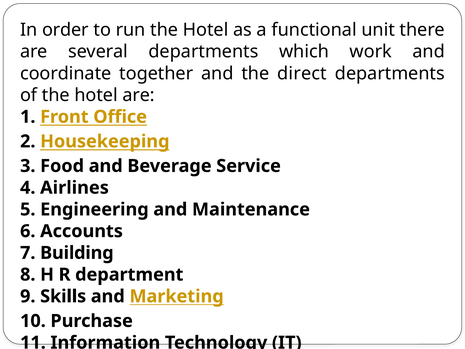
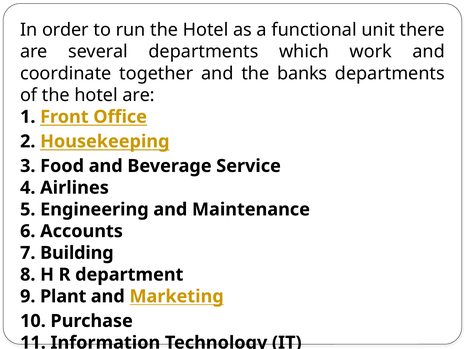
direct: direct -> banks (302, 73)
Skills: Skills -> Plant (63, 296)
